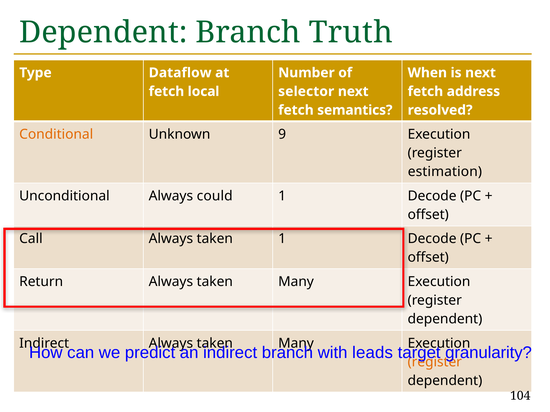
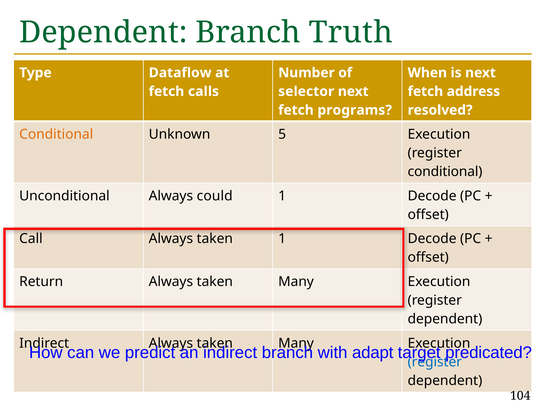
local: local -> calls (204, 92)
semantics: semantics -> programs (355, 110)
9: 9 -> 5 (282, 134)
estimation: estimation -> conditional (445, 172)
leads: leads -> adapt (373, 353)
granularity: granularity -> predicated (489, 353)
register colour: orange -> blue (435, 362)
